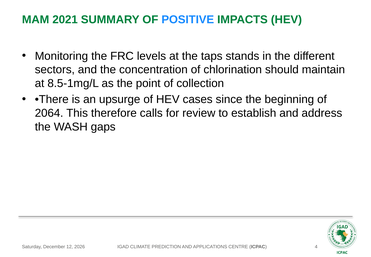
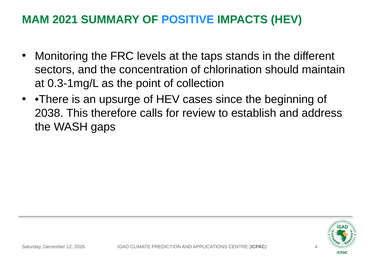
8.5-1mg/L: 8.5-1mg/L -> 0.3-1mg/L (73, 83)
2064: 2064 -> 2038 (49, 113)
